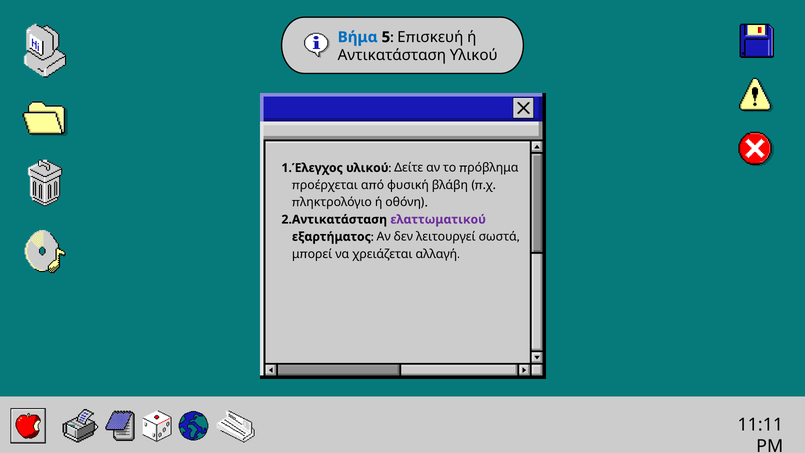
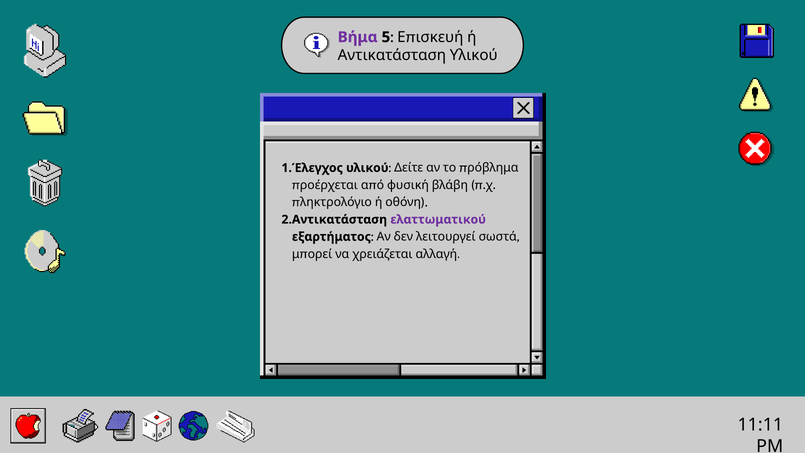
Βήμα colour: blue -> purple (358, 37)
